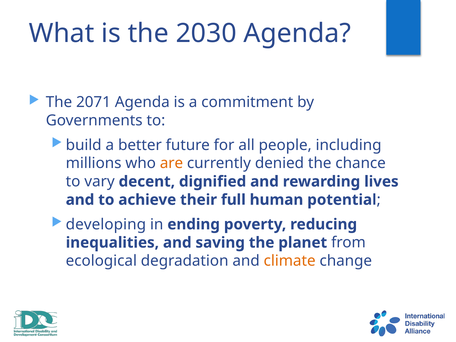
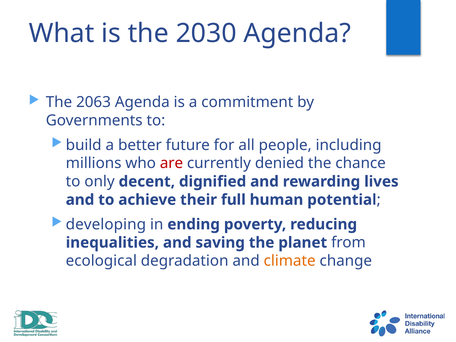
2071: 2071 -> 2063 (93, 102)
are colour: orange -> red (171, 163)
vary: vary -> only (100, 182)
